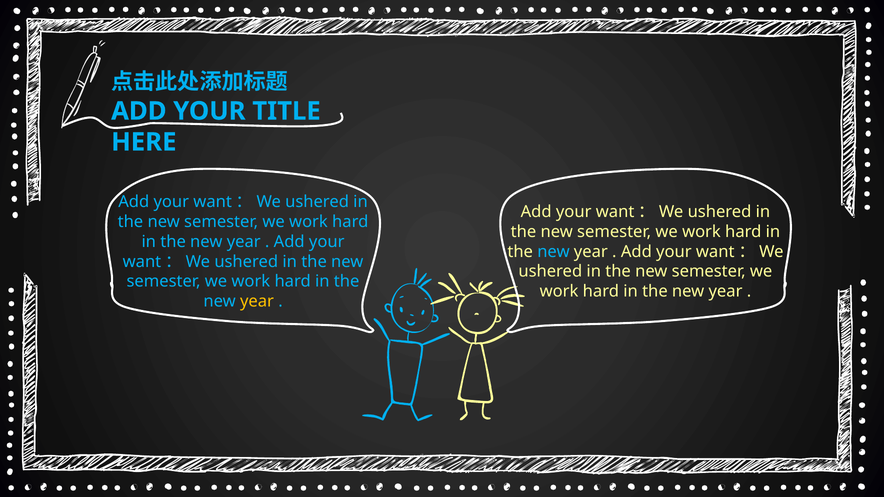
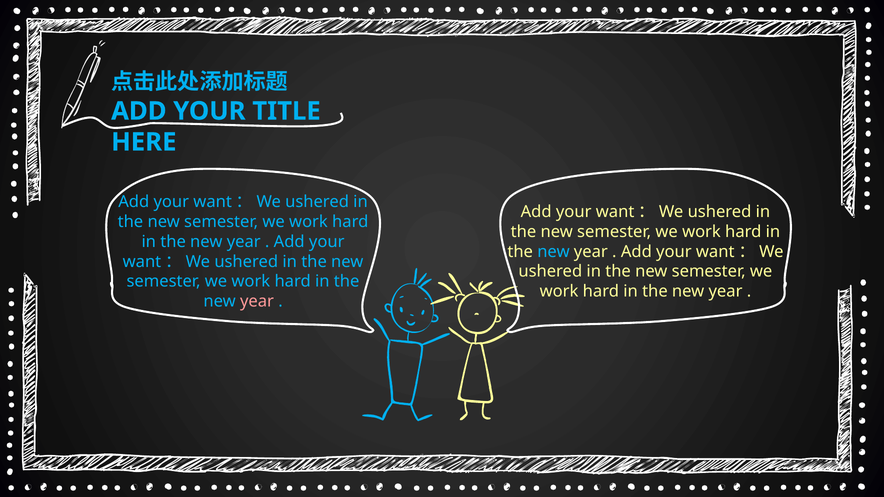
year colour: yellow -> pink (257, 301)
